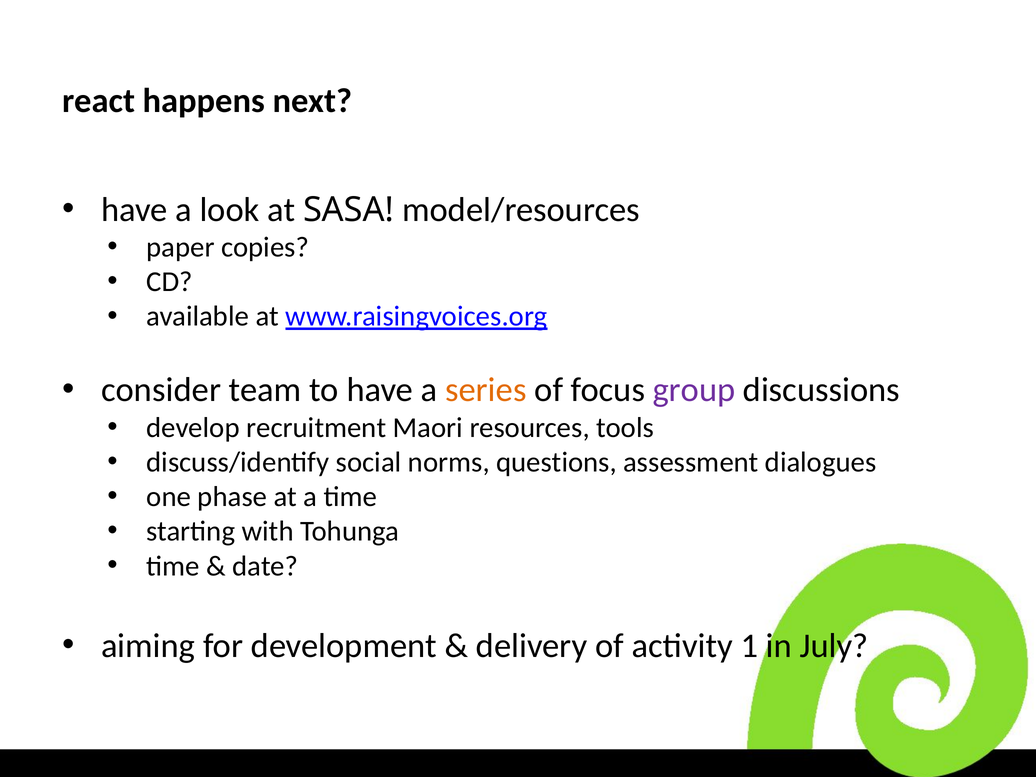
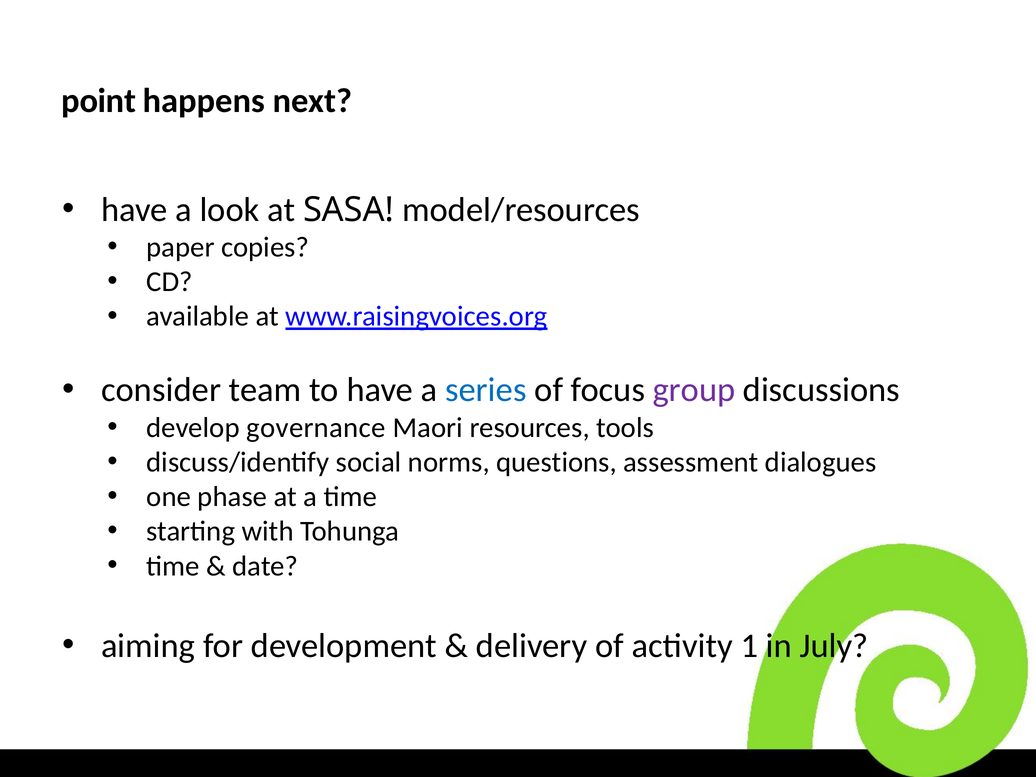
react: react -> point (99, 101)
series colour: orange -> blue (486, 390)
recruitment: recruitment -> governance (316, 428)
